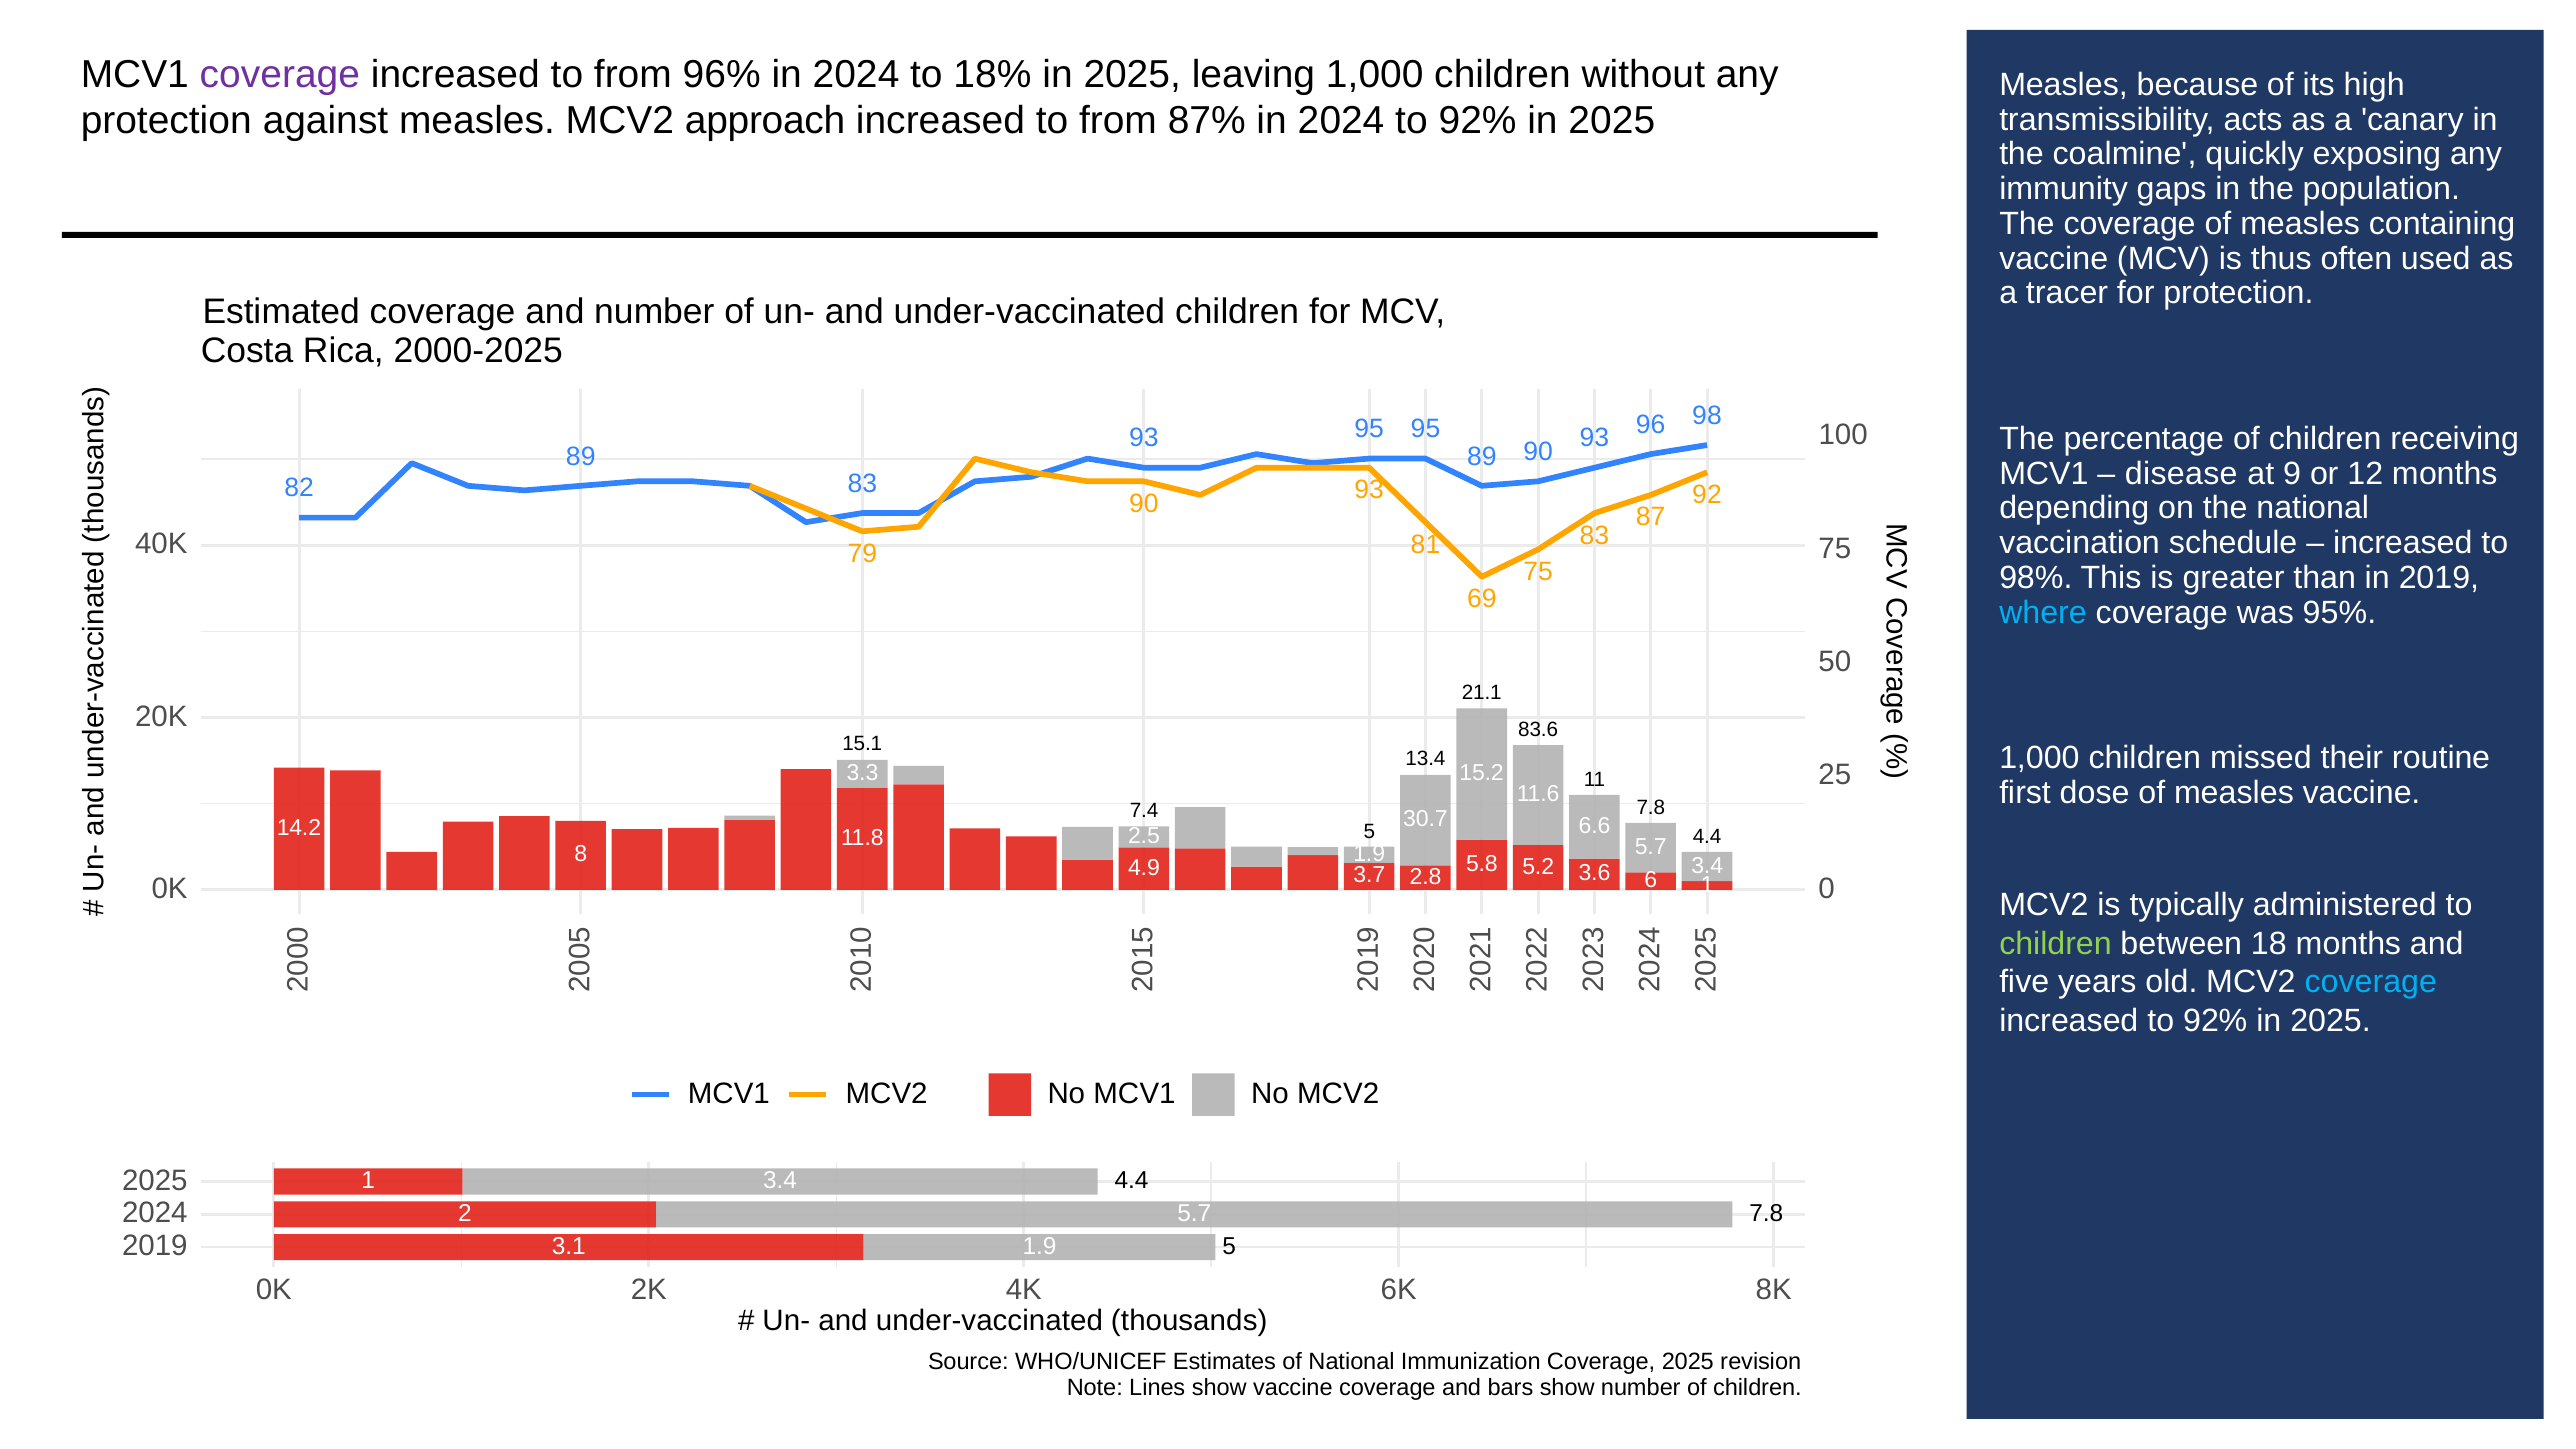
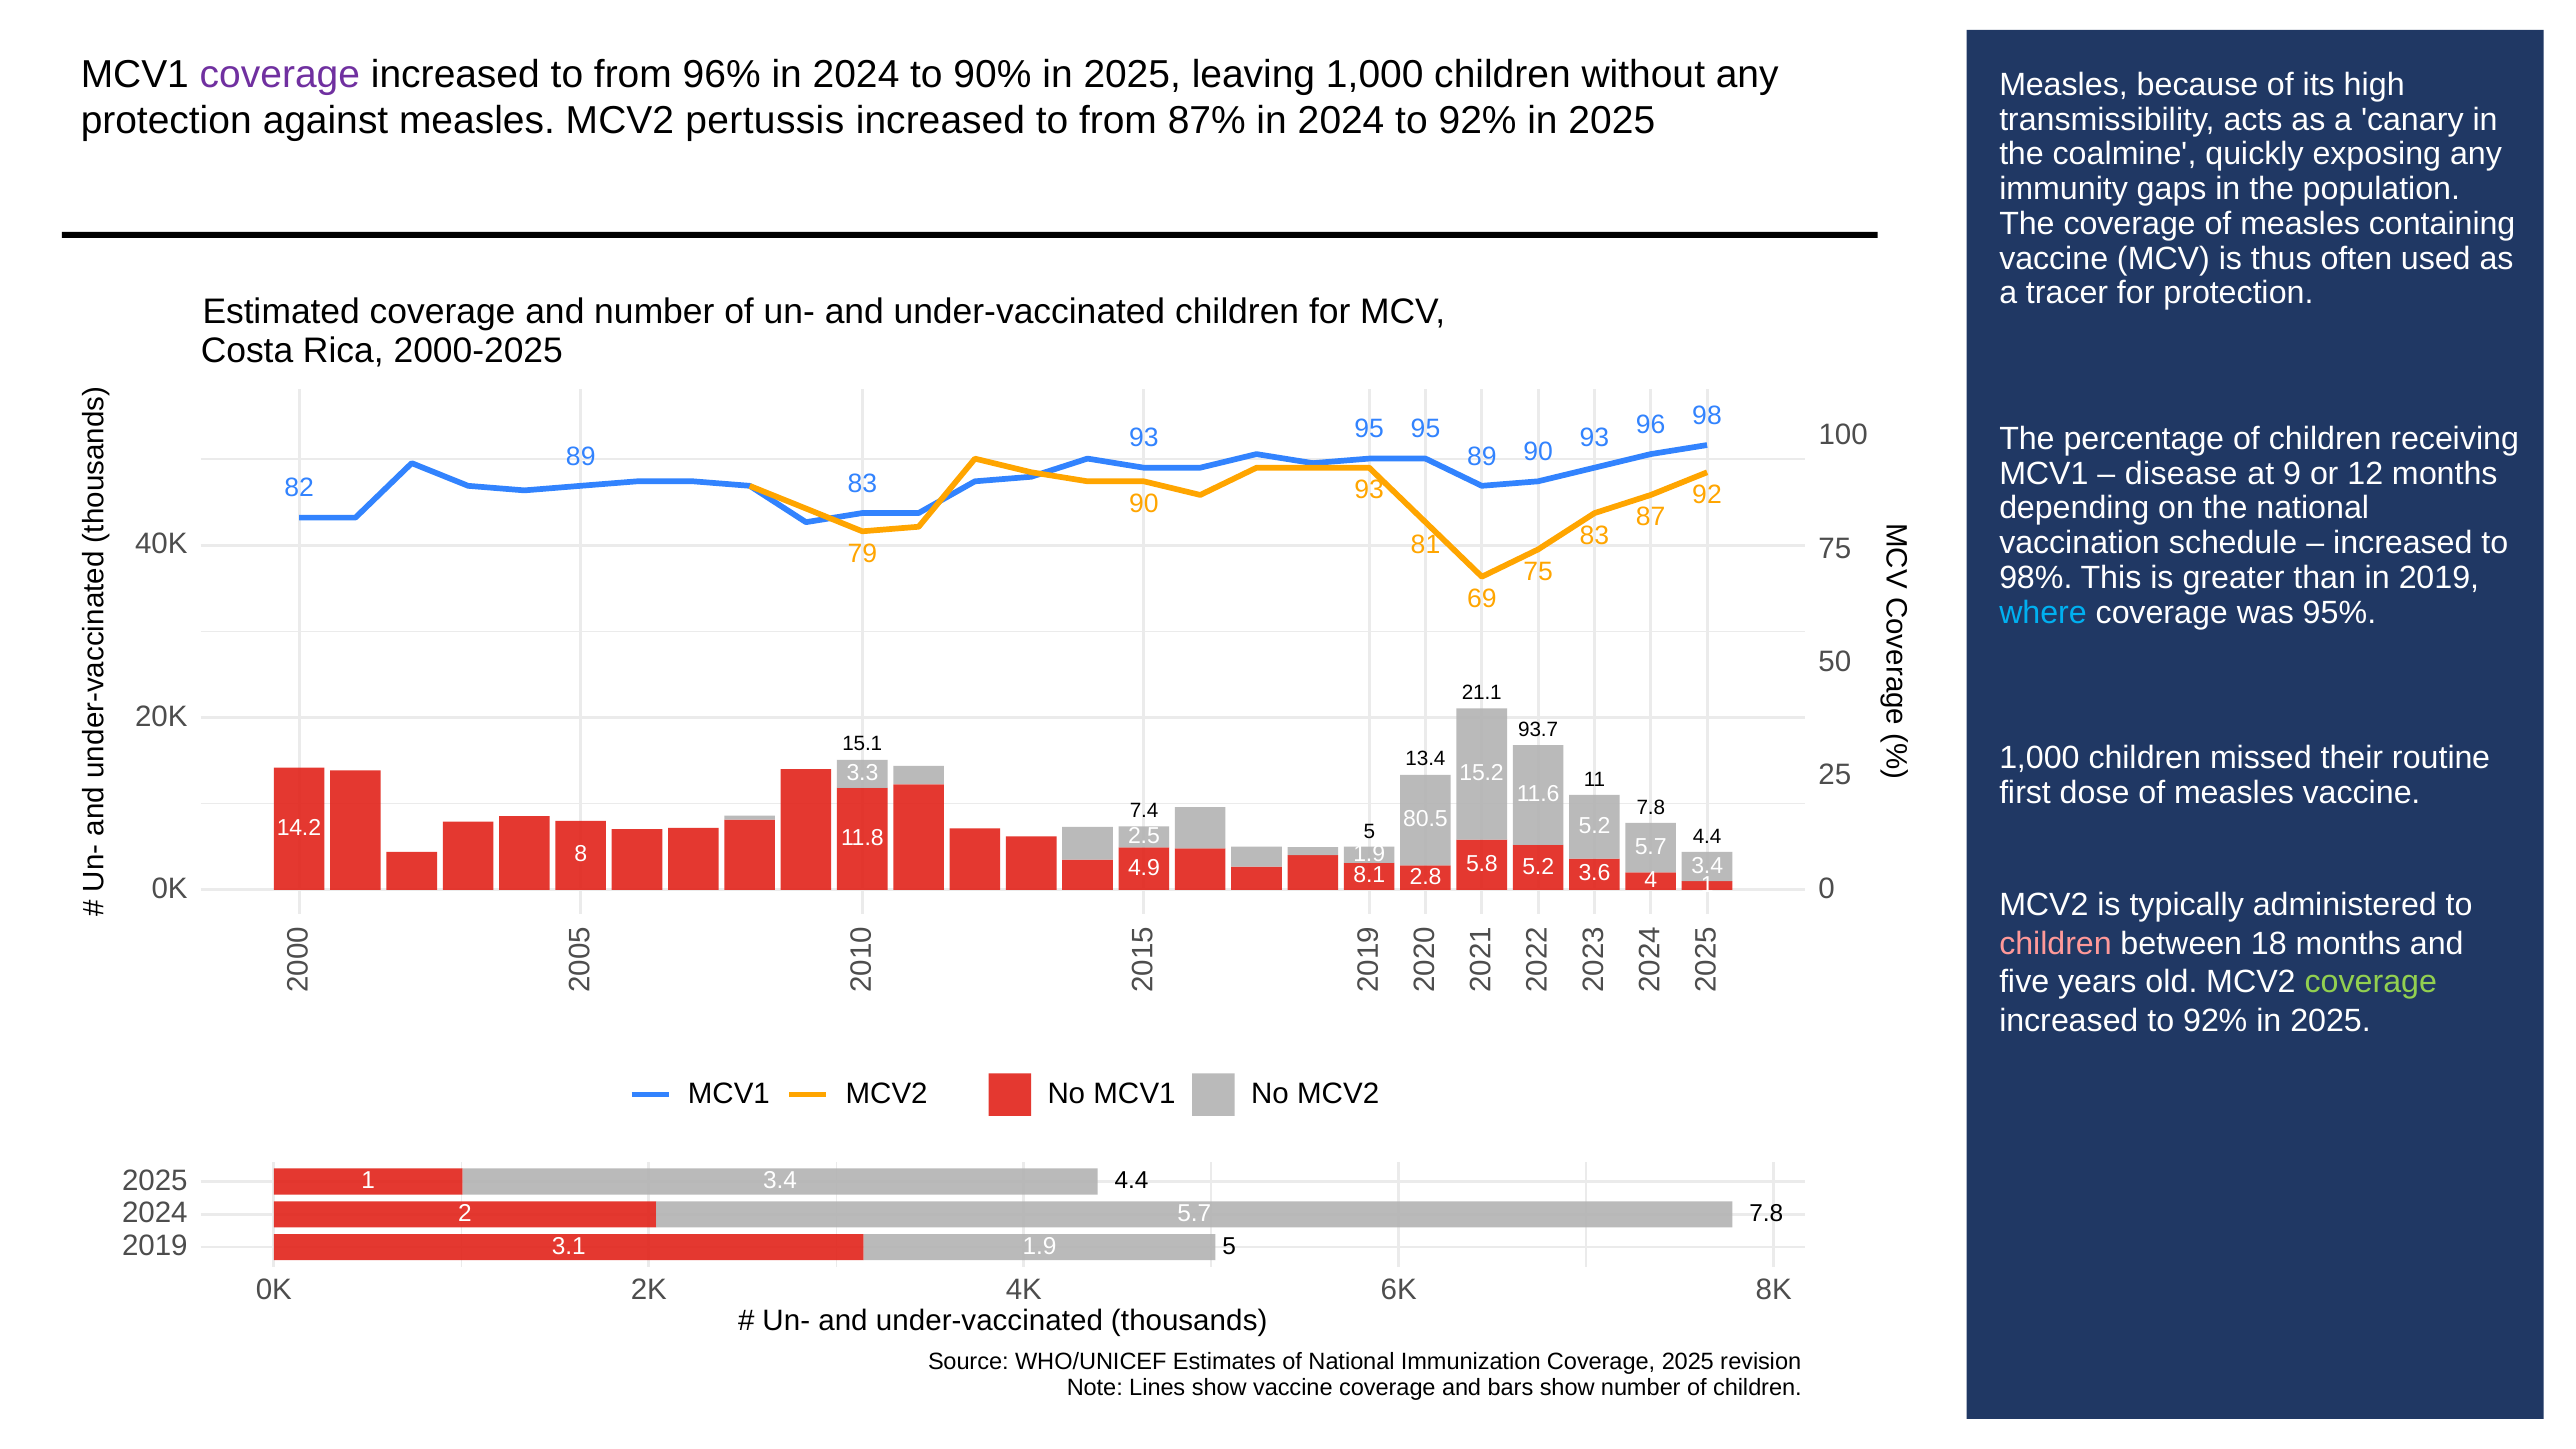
18%: 18% -> 90% (992, 74)
approach: approach -> pertussis (765, 121)
83.6: 83.6 -> 93.7 (1538, 729)
30.7: 30.7 -> 80.5 (1425, 819)
6.6: 6.6 -> 5.2 (1595, 826)
3.6 6: 6 -> 4 (1651, 880)
3.7: 3.7 -> 8.1 (1369, 875)
children colour: light green -> pink (2056, 944)
coverage colour: light blue -> light green (2371, 982)
